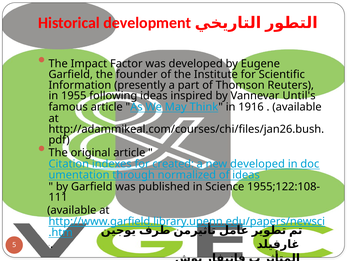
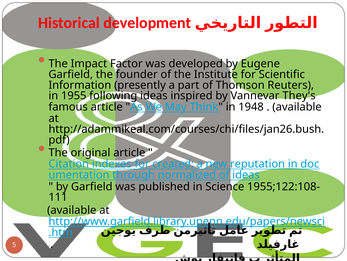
Until's: Until's -> They's (299, 96)
1916: 1916 -> 1948 (251, 107)
new developed: developed -> reputation (258, 163)
